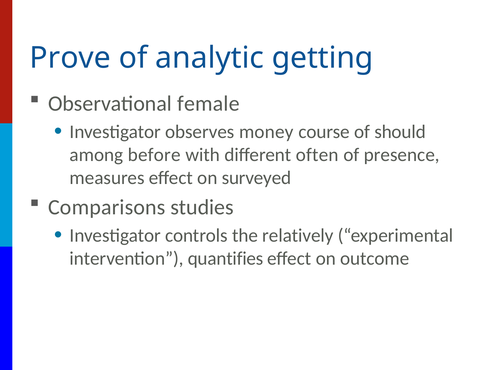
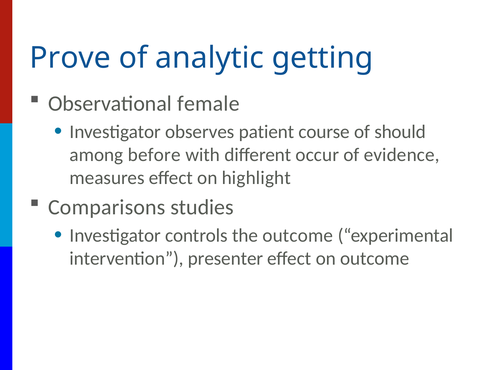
money: money -> patient (266, 132)
often: often -> occur (317, 155)
presence: presence -> evidence (402, 155)
surveyed: surveyed -> highlight (256, 178)
the relatively: relatively -> outcome (298, 235)
quantifies: quantifies -> presenter (226, 258)
